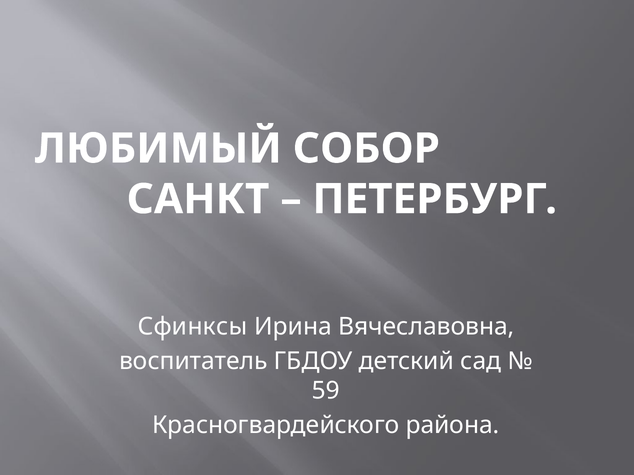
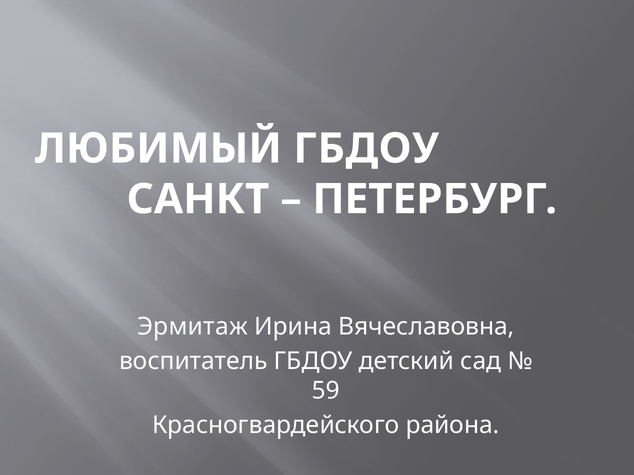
ЛЮБИМЫЙ СОБОР: СОБОР -> ГБДОУ (366, 149)
Сфинксы: Сфинксы -> Эрмитаж (192, 327)
